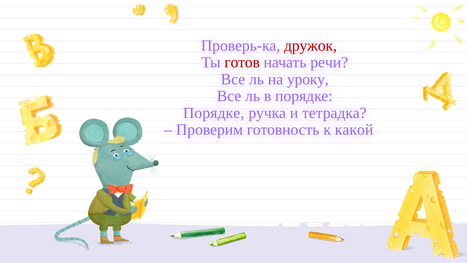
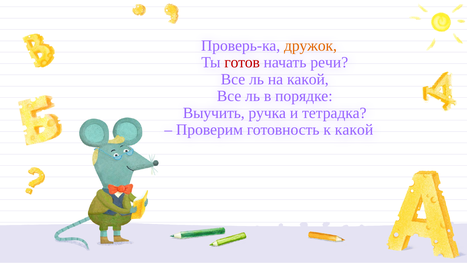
дружок colour: red -> orange (310, 46)
на уроку: уроку -> какой (308, 79)
Порядке: Порядке -> Выучить (214, 113)
